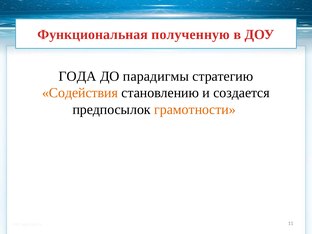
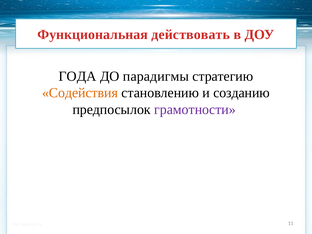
полученную: полученную -> действовать (191, 35)
создается: создается -> созданию (242, 93)
грамотности colour: orange -> purple (195, 110)
